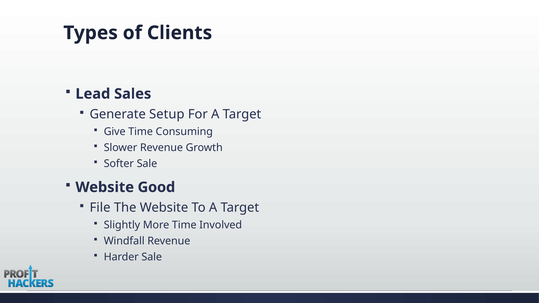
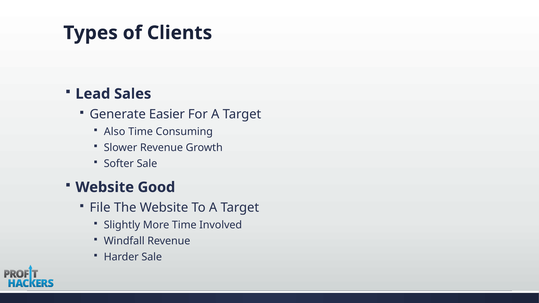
Setup: Setup -> Easier (167, 114)
Give: Give -> Also (115, 132)
